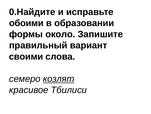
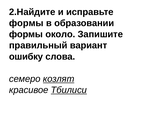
0.Найдите: 0.Найдите -> 2.Найдите (32, 12)
обоими: обоими -> формы (26, 23)
своими: своими -> ошибку (26, 56)
Тбилиси underline: none -> present (69, 89)
